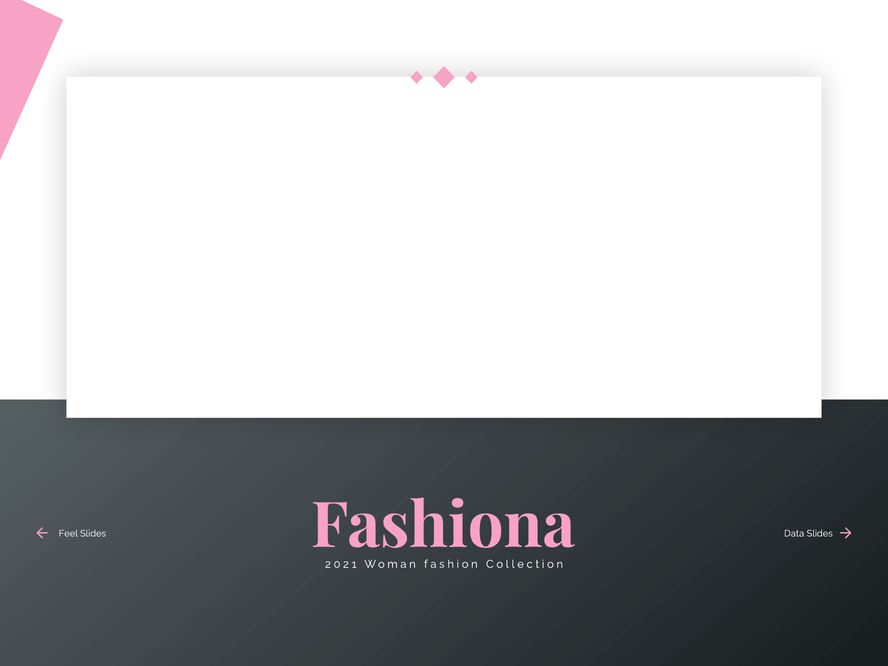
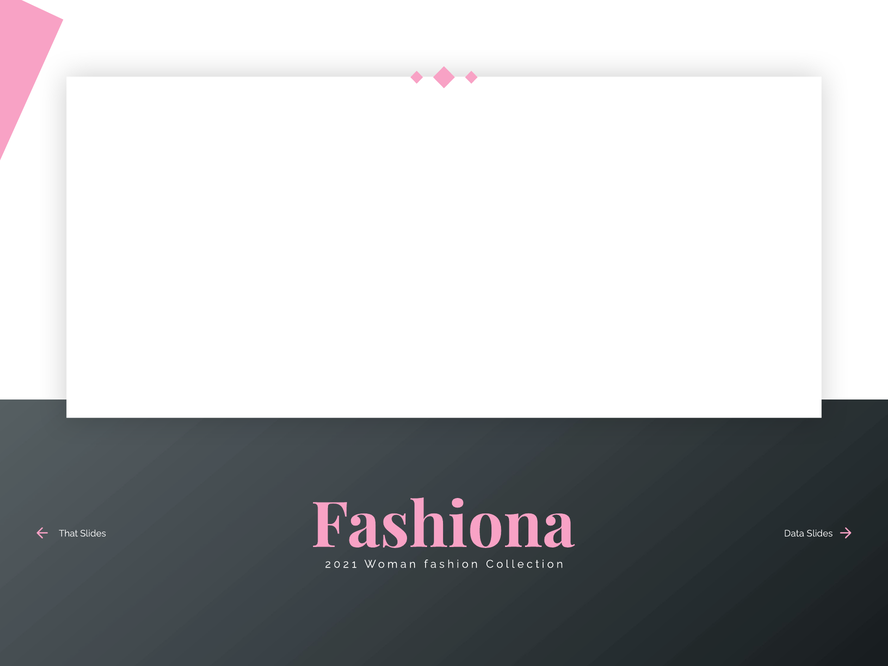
Feel: Feel -> That (68, 533)
